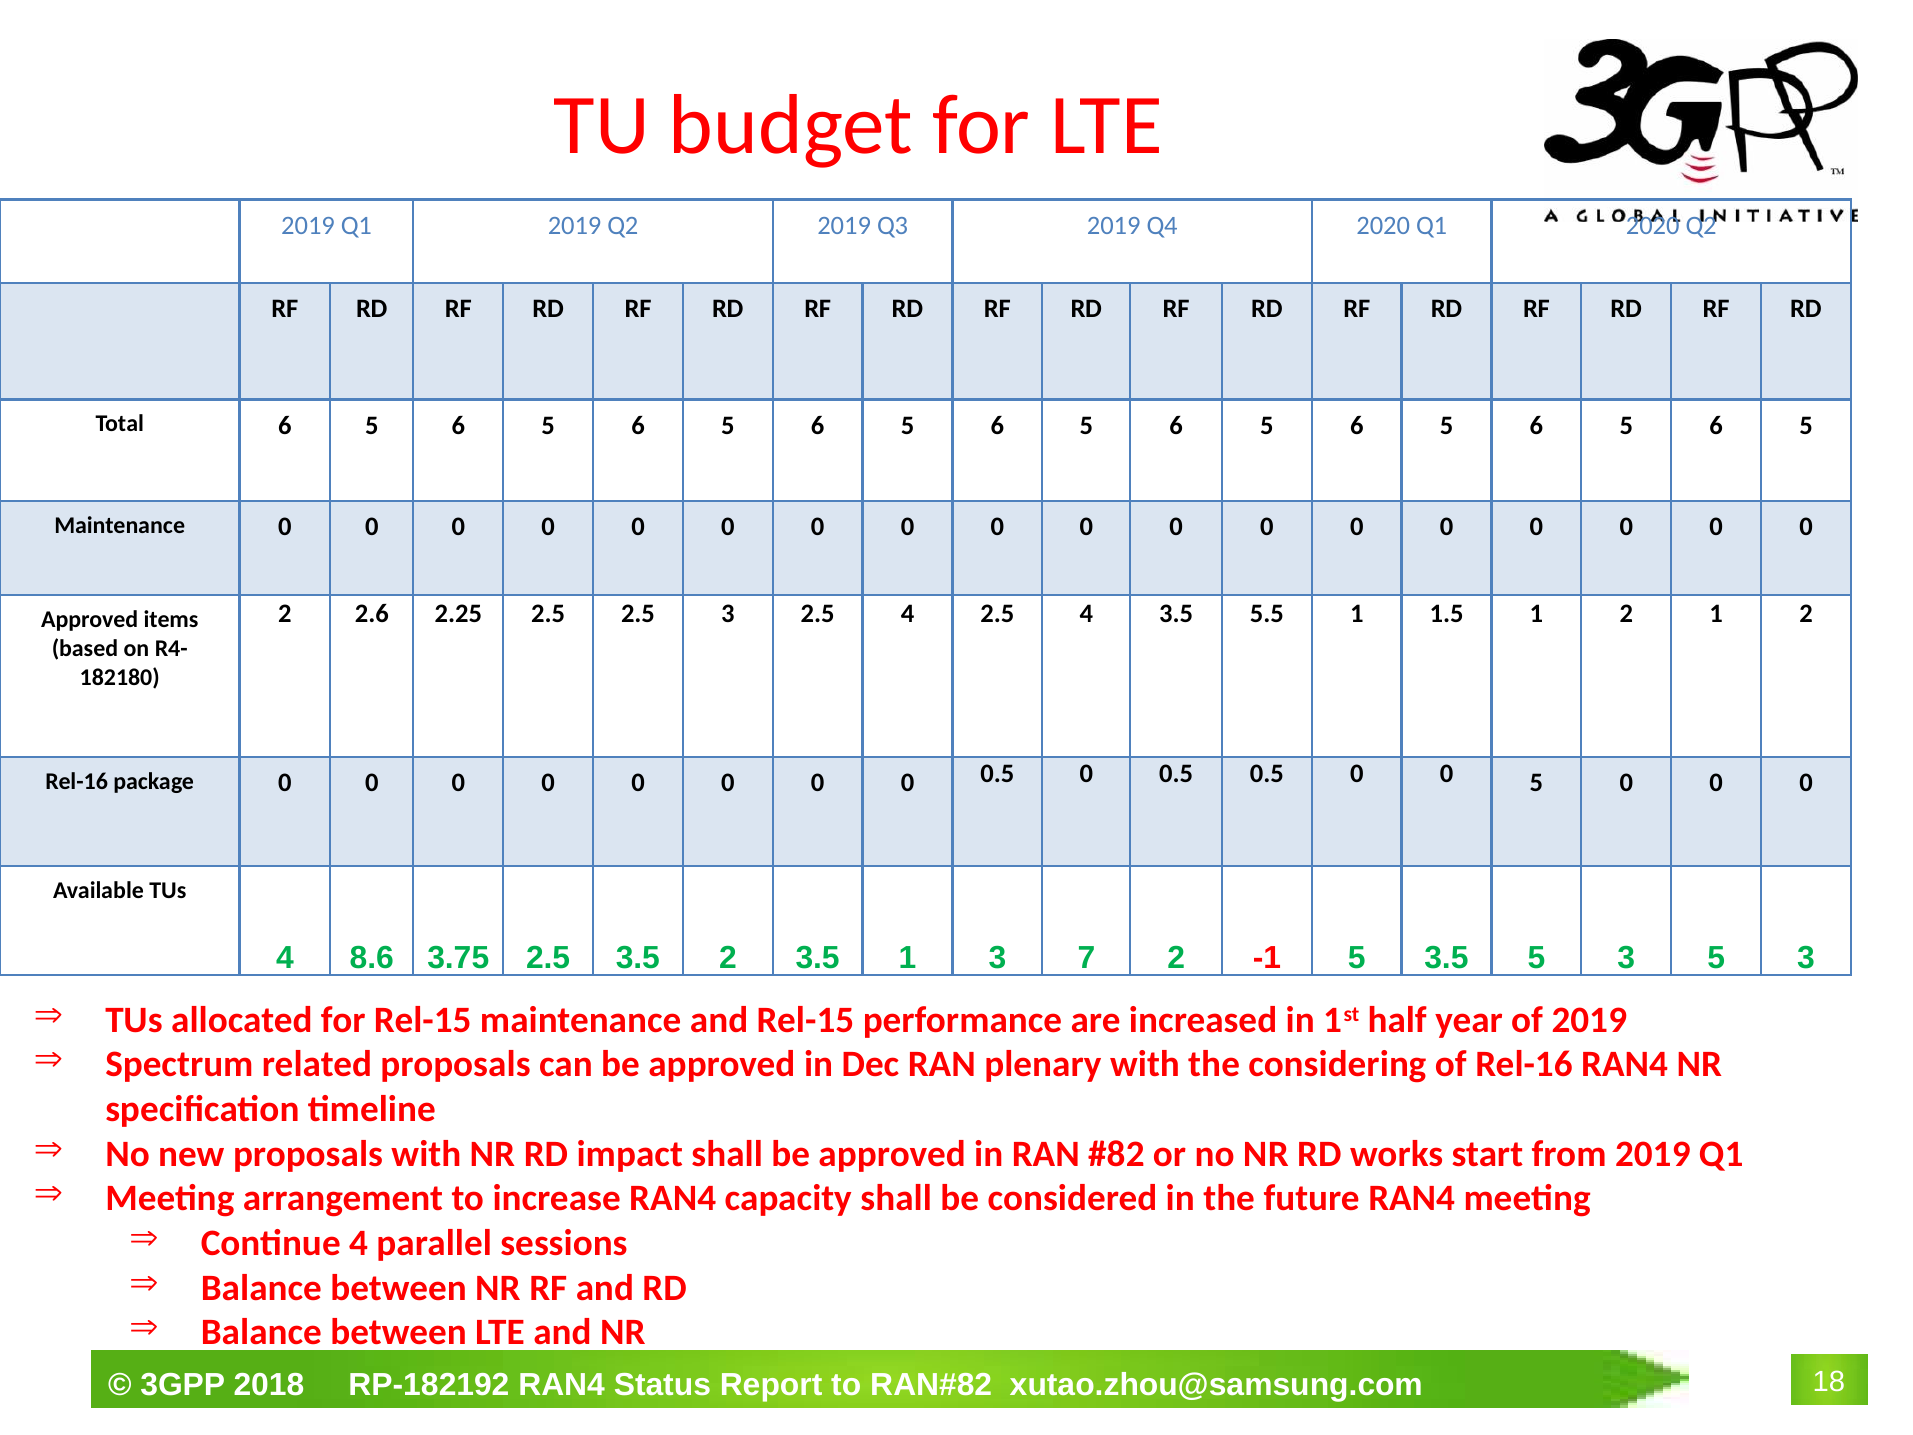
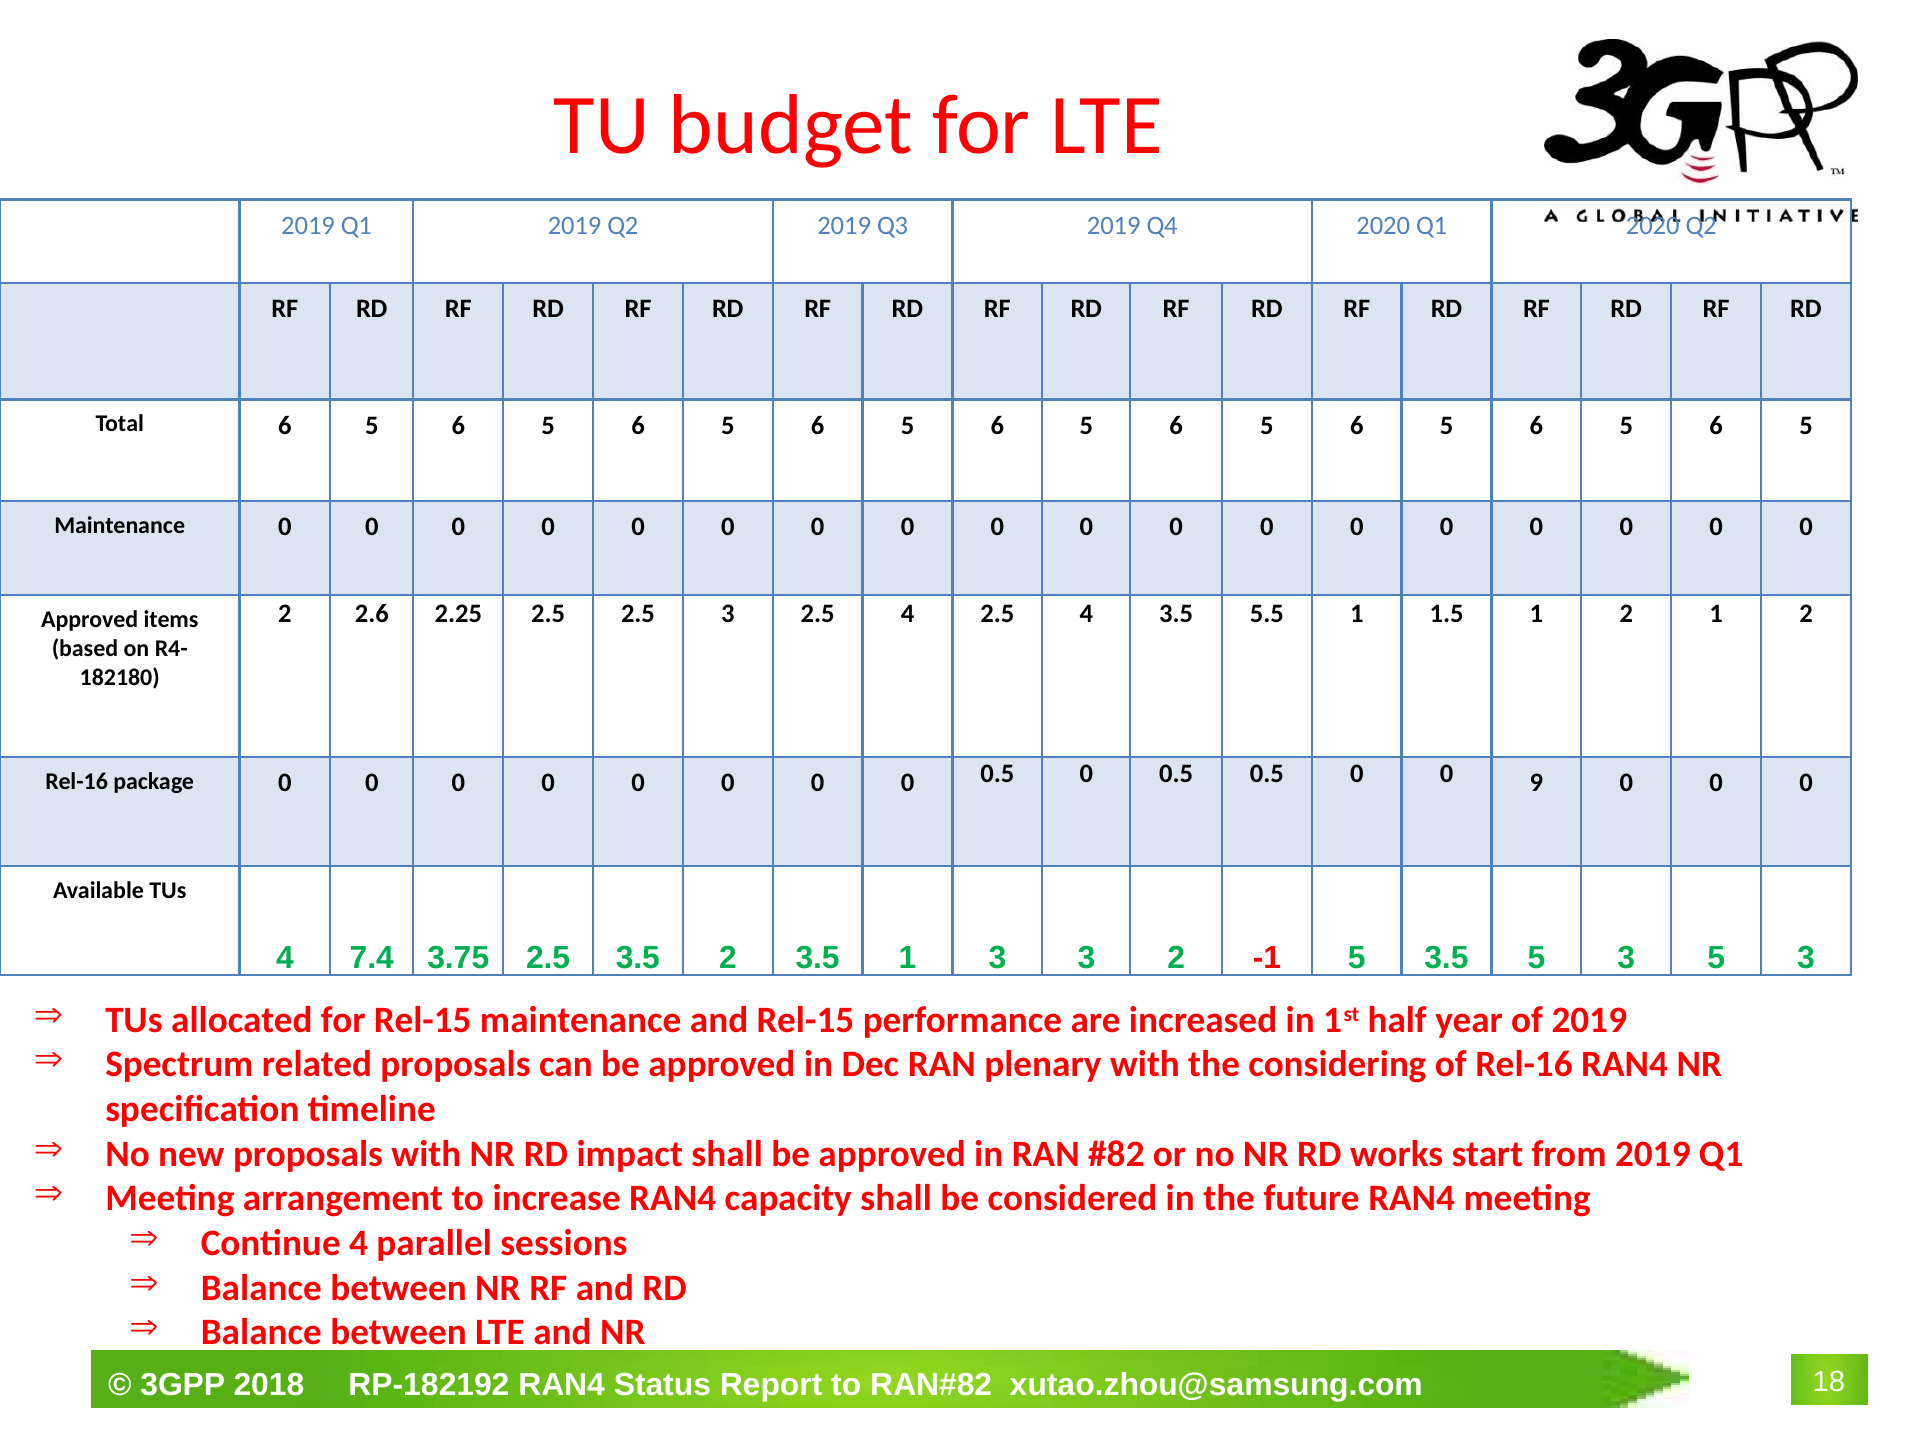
0 5: 5 -> 9 (1536, 783)
8.6: 8.6 -> 7.4 (372, 957)
3 7: 7 -> 3 (1086, 957)
